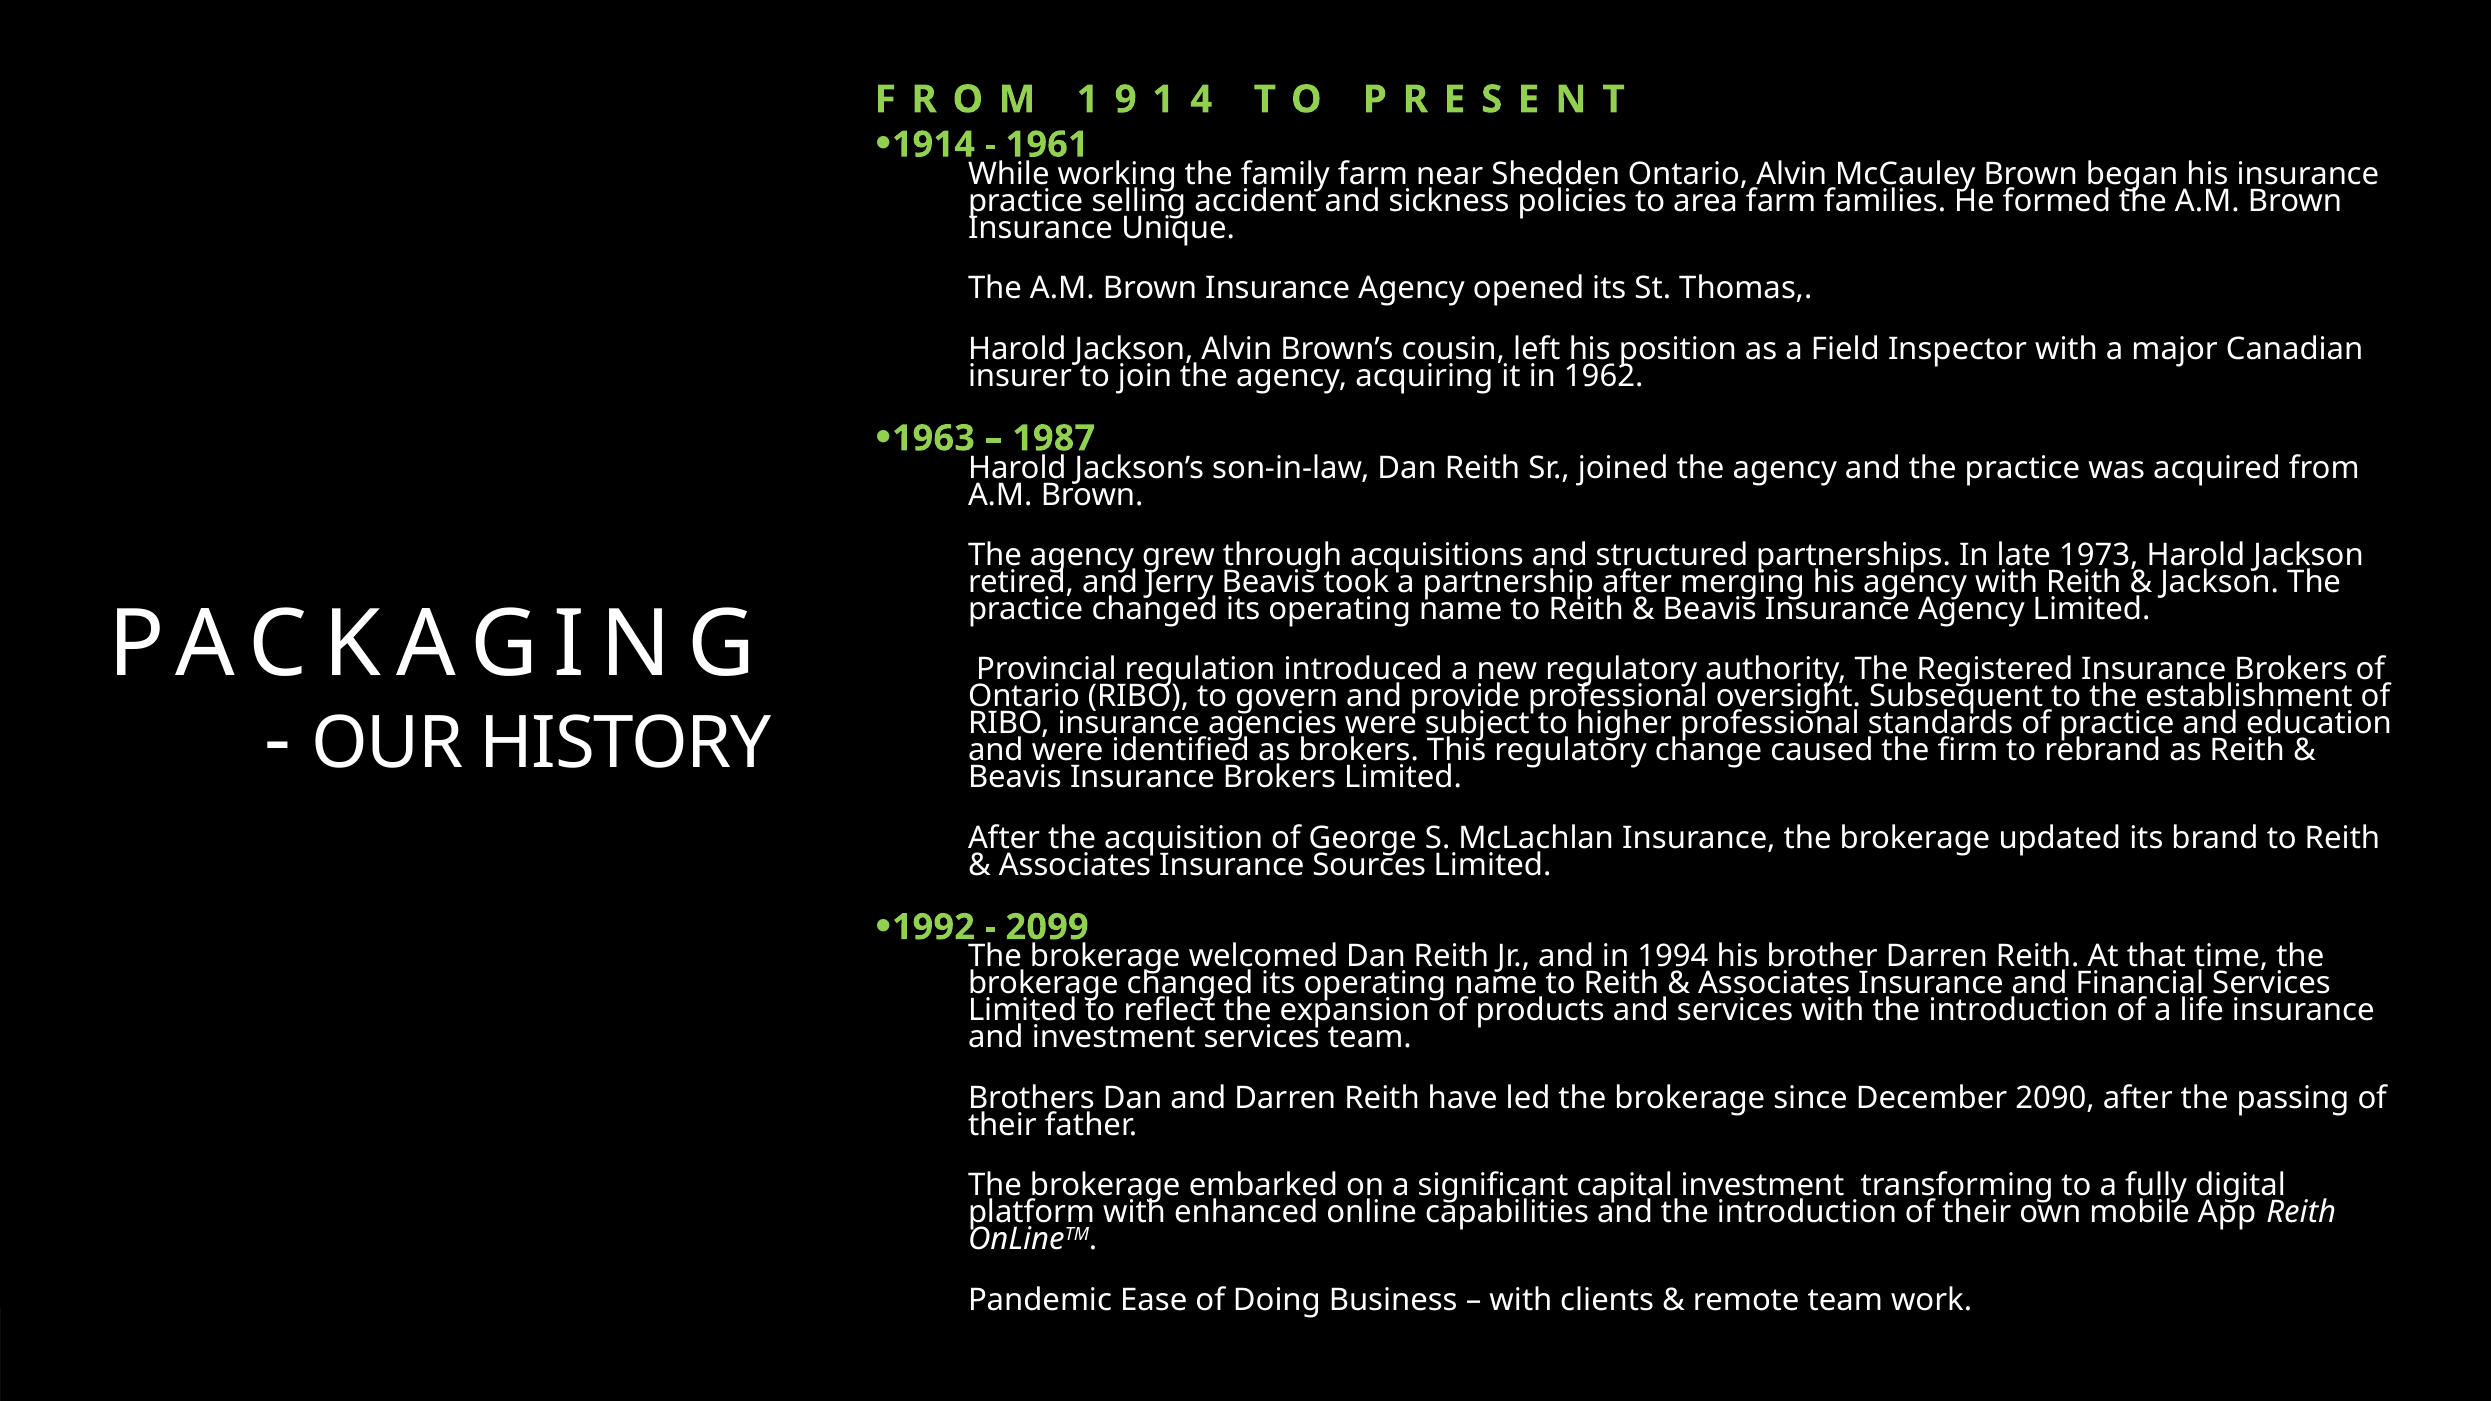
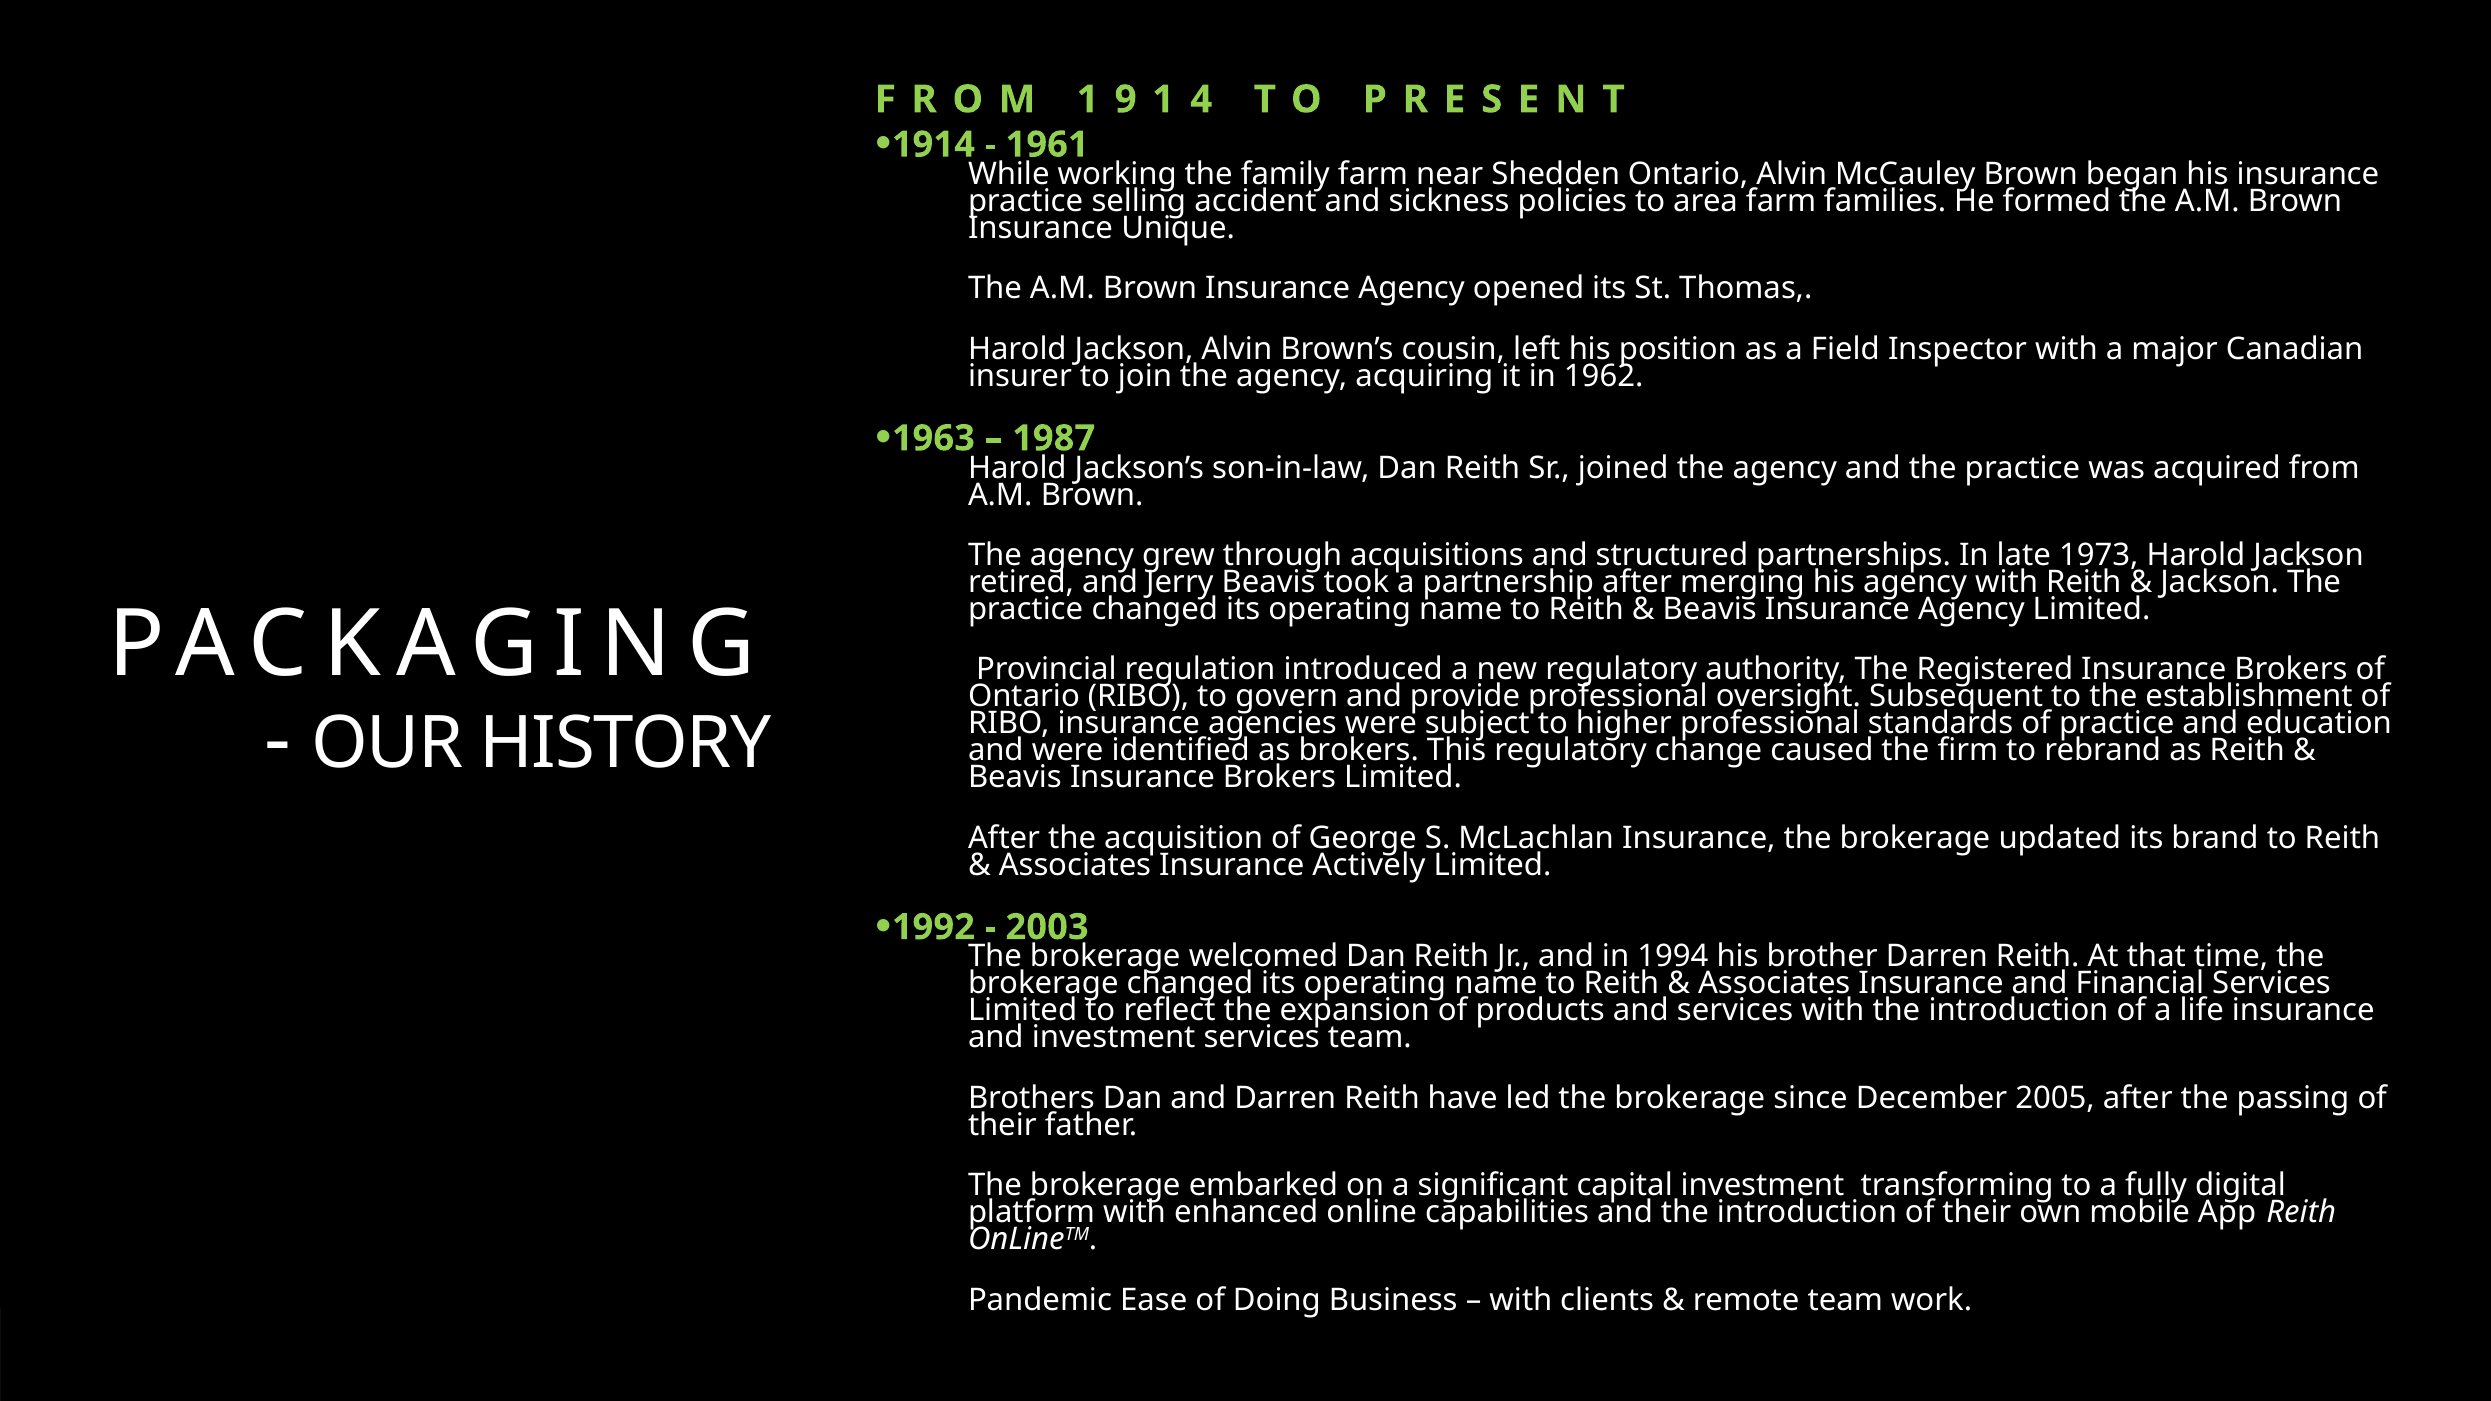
Sources: Sources -> Actively (1369, 865)
2099: 2099 -> 2003 (1047, 927)
2090: 2090 -> 2005 (2055, 1098)
